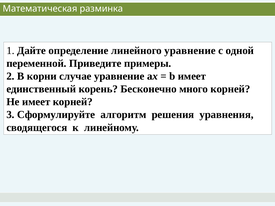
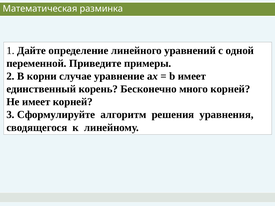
линейного уравнение: уравнение -> уравнений (190, 51)
